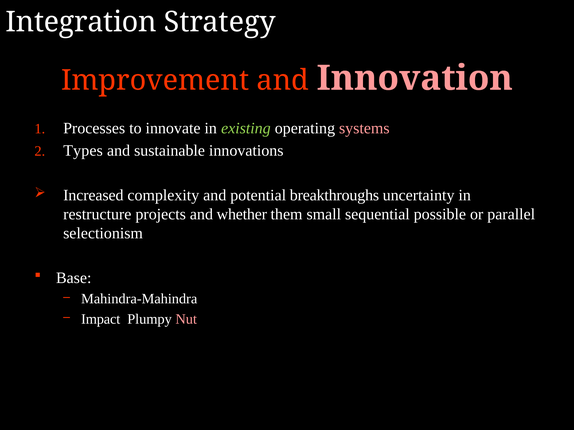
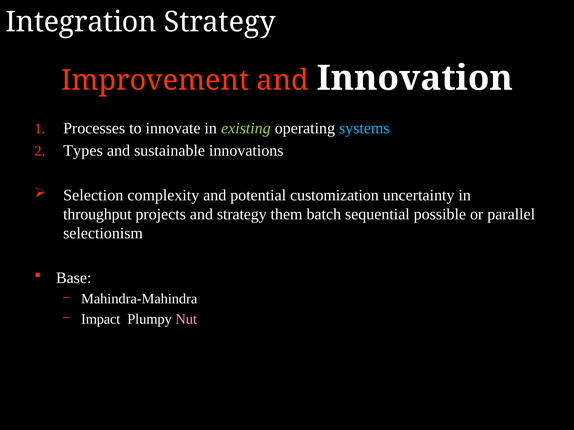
Innovation colour: pink -> white (415, 78)
systems colour: pink -> light blue (364, 128)
Increased: Increased -> Selection (93, 195)
breakthroughs: breakthroughs -> customization (334, 195)
restructure: restructure -> throughput (97, 215)
and whether: whether -> strategy (242, 215)
small: small -> batch (324, 215)
